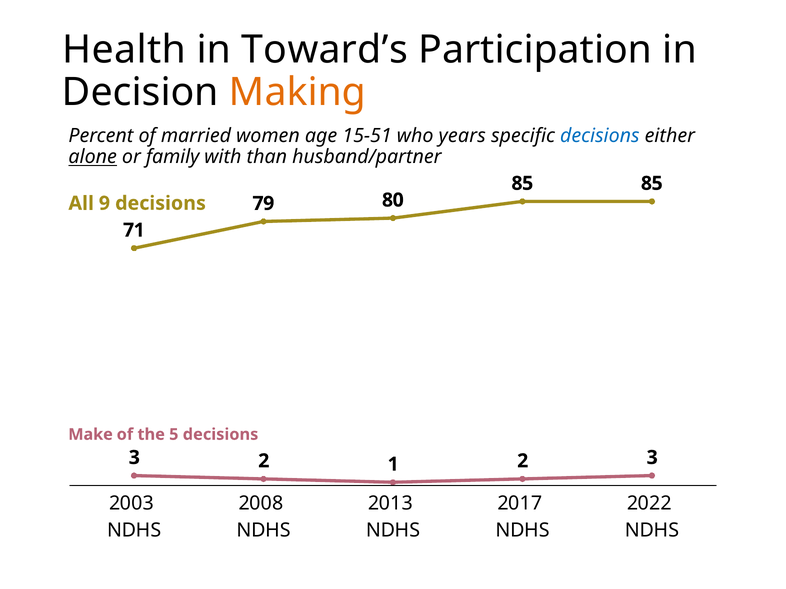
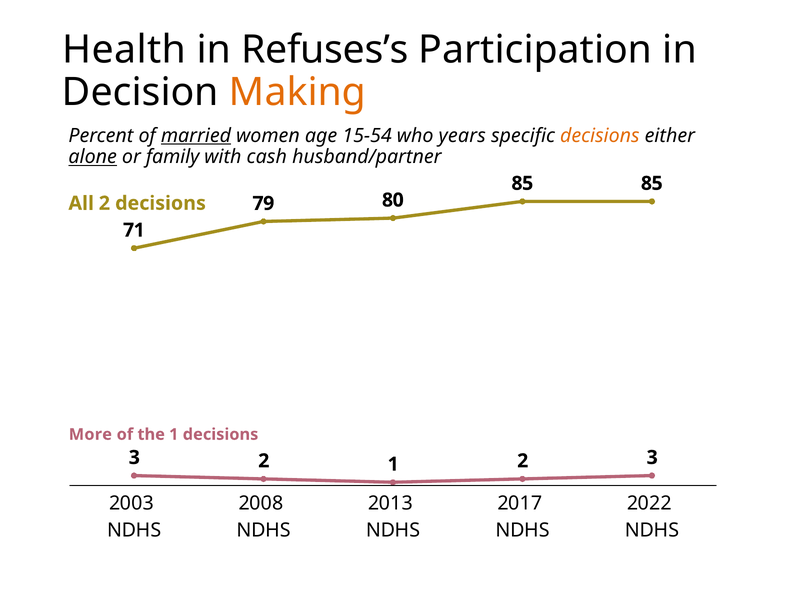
Toward’s: Toward’s -> Refuses’s (325, 50)
married underline: none -> present (196, 136)
15-51: 15-51 -> 15-54 (367, 136)
decisions colour: blue -> orange (600, 136)
than: than -> cash (267, 157)
All 9: 9 -> 2 (104, 203)
Make: Make -> More (90, 435)
the 5: 5 -> 1 (174, 435)
